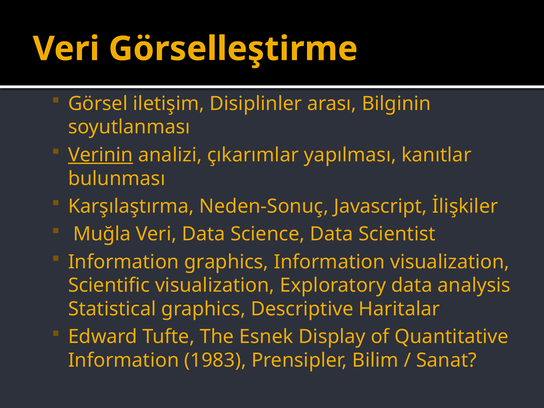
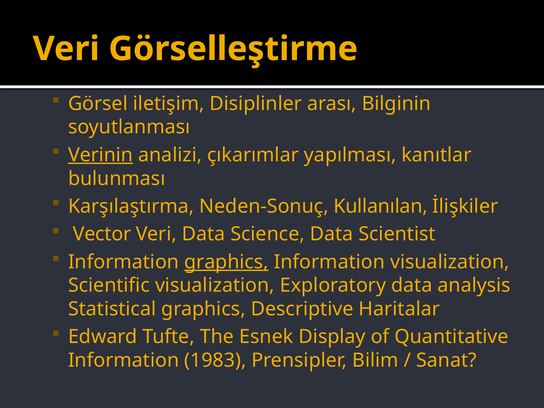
Javascript: Javascript -> Kullanılan (381, 206)
Muğla: Muğla -> Vector (102, 234)
graphics underline: none -> present (226, 262)
